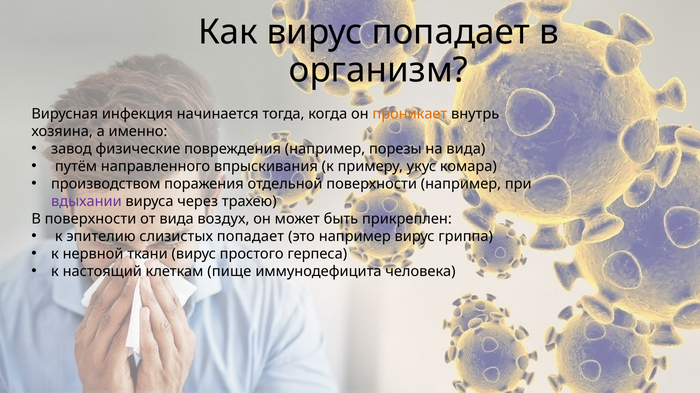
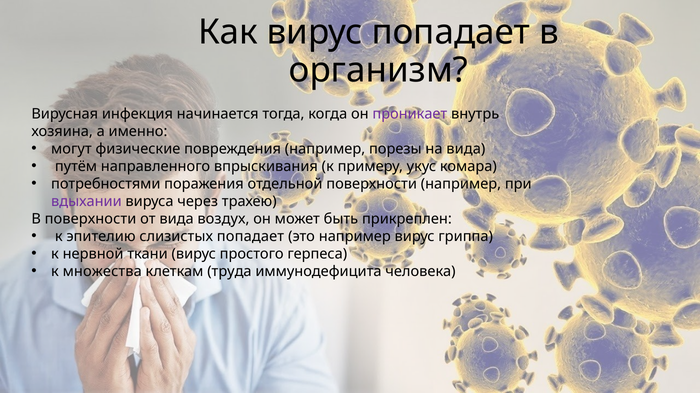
проникает colour: orange -> purple (410, 114)
завод: завод -> могут (71, 149)
производством: производством -> потребностями (106, 184)
настоящий: настоящий -> множества (102, 272)
пище: пище -> труда (229, 272)
